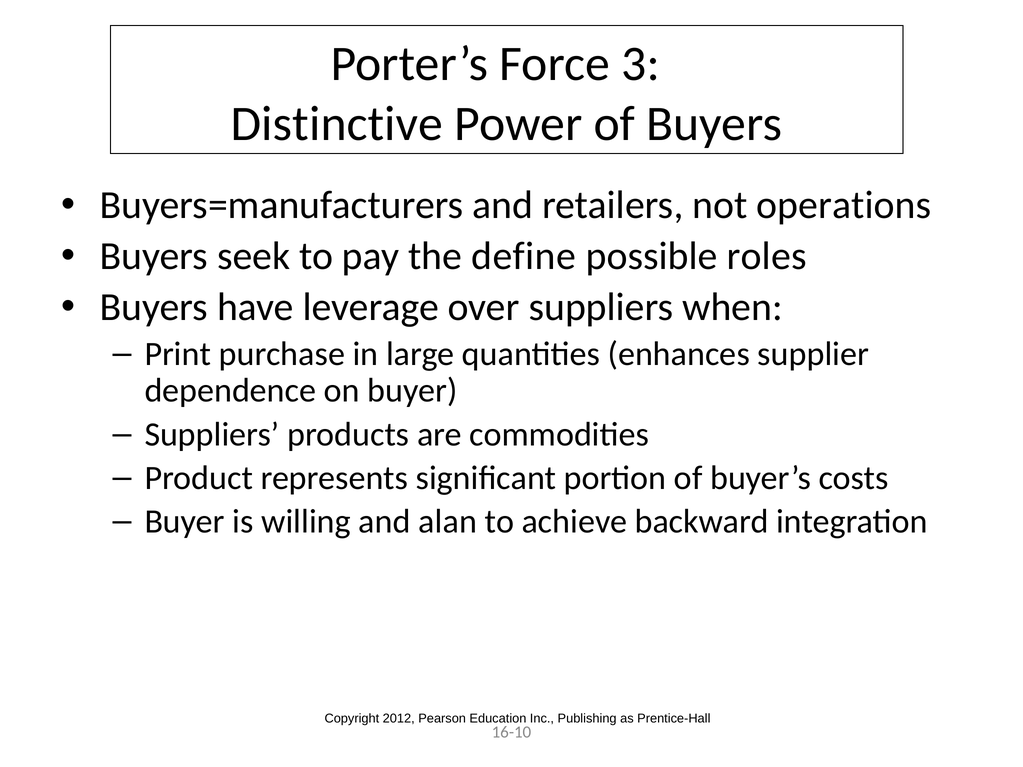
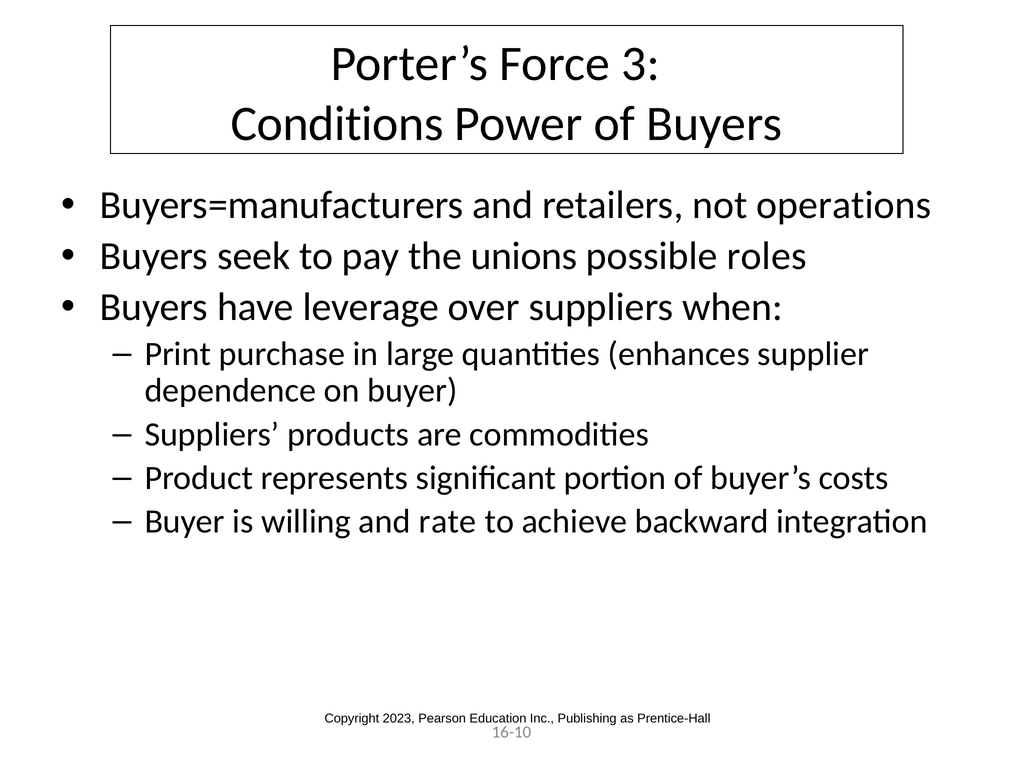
Distinctive: Distinctive -> Conditions (337, 124)
define: define -> unions (524, 256)
alan: alan -> rate (448, 522)
2012: 2012 -> 2023 (399, 719)
